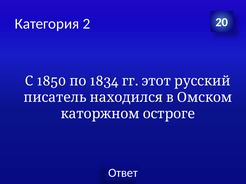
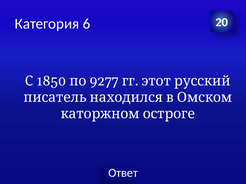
2: 2 -> 6 (86, 24)
1834: 1834 -> 9277 (104, 81)
